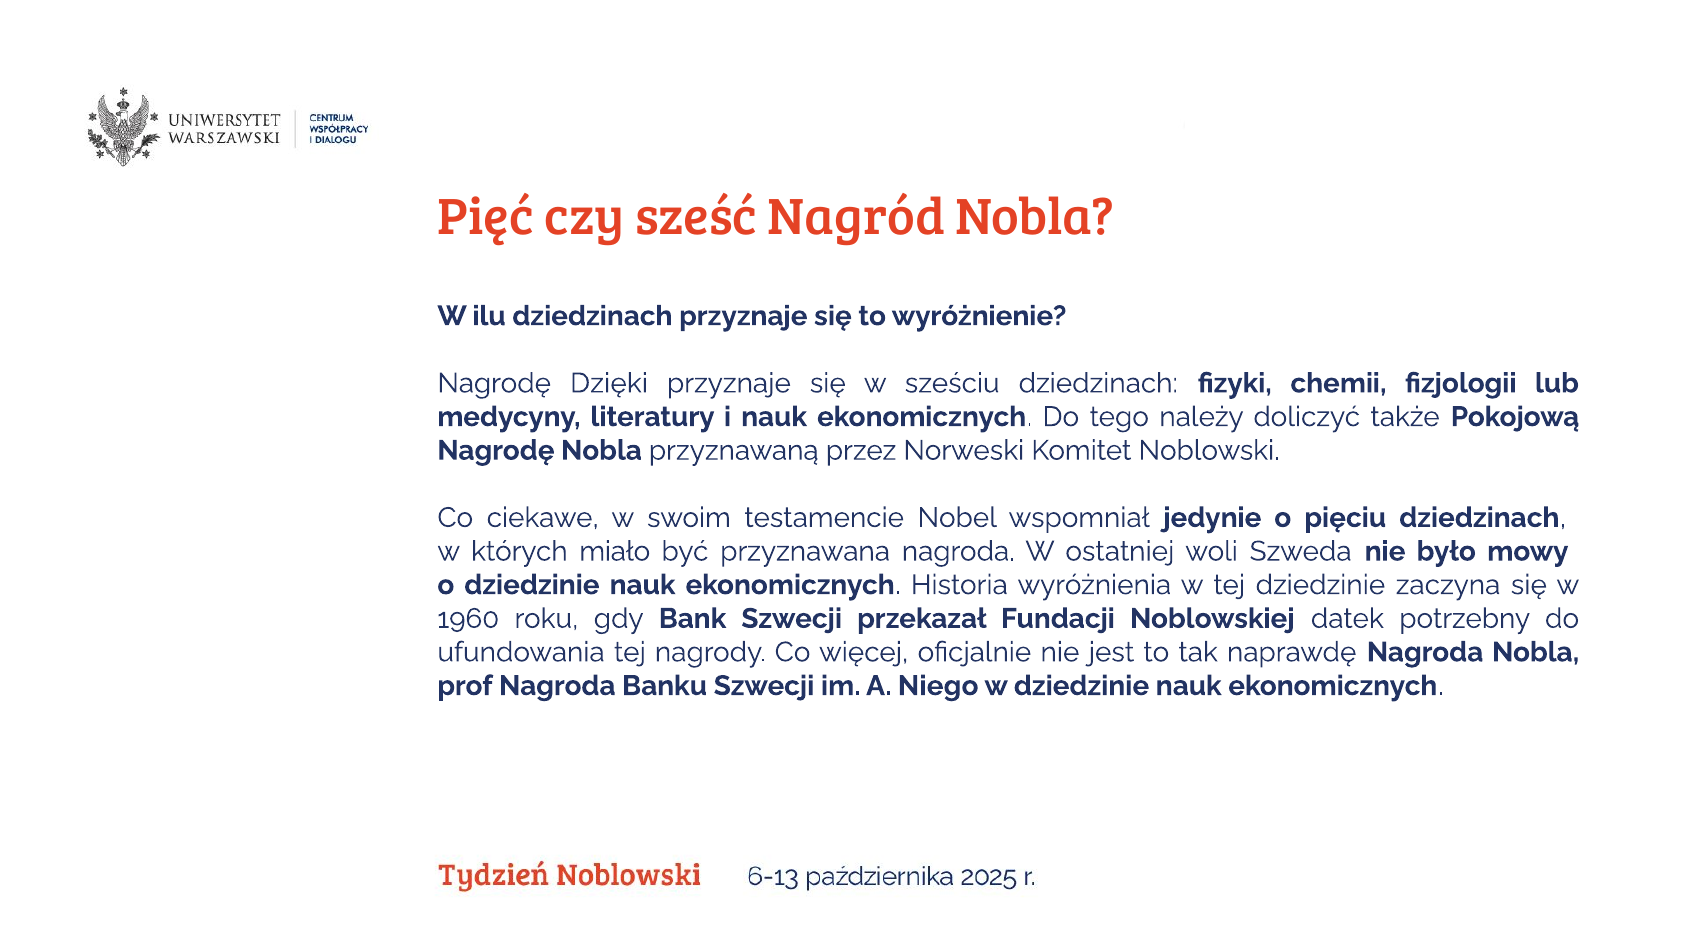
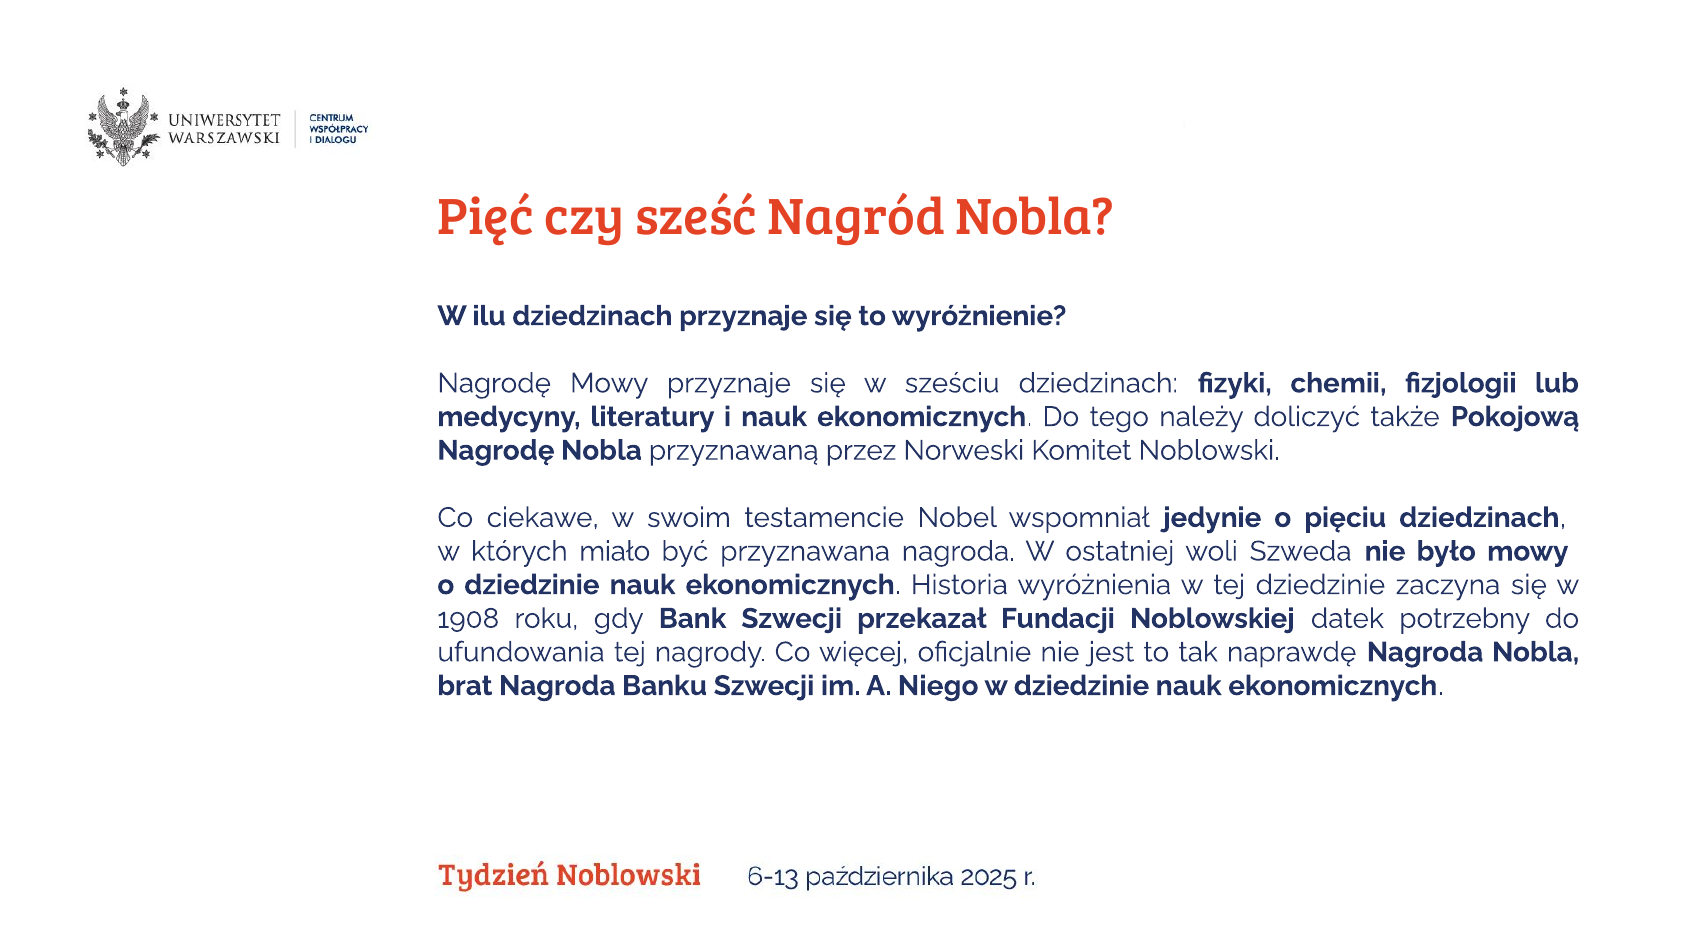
Nagrodę Dzięki: Dzięki -> Mowy (609, 383)
1960: 1960 -> 1908 (468, 619)
prof: prof -> brat (465, 686)
